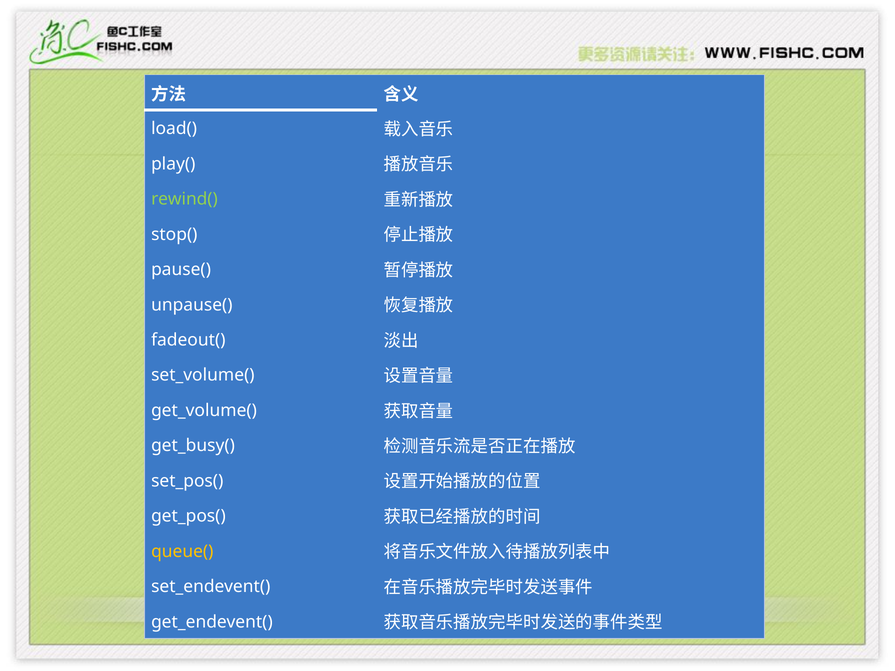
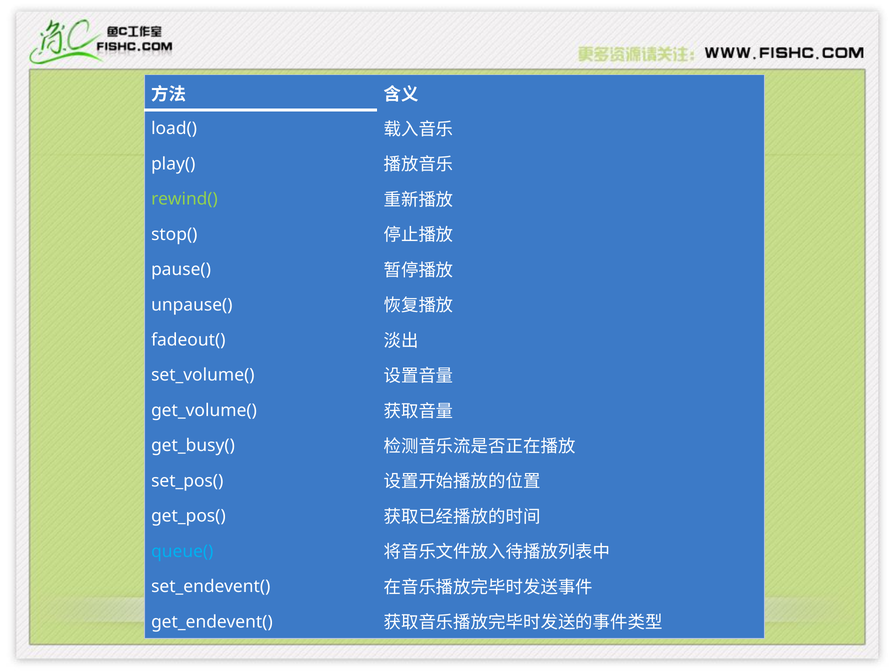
queue( colour: yellow -> light blue (182, 552)
